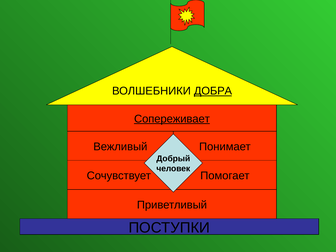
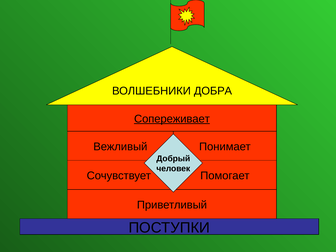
ДОБРА underline: present -> none (213, 91)
